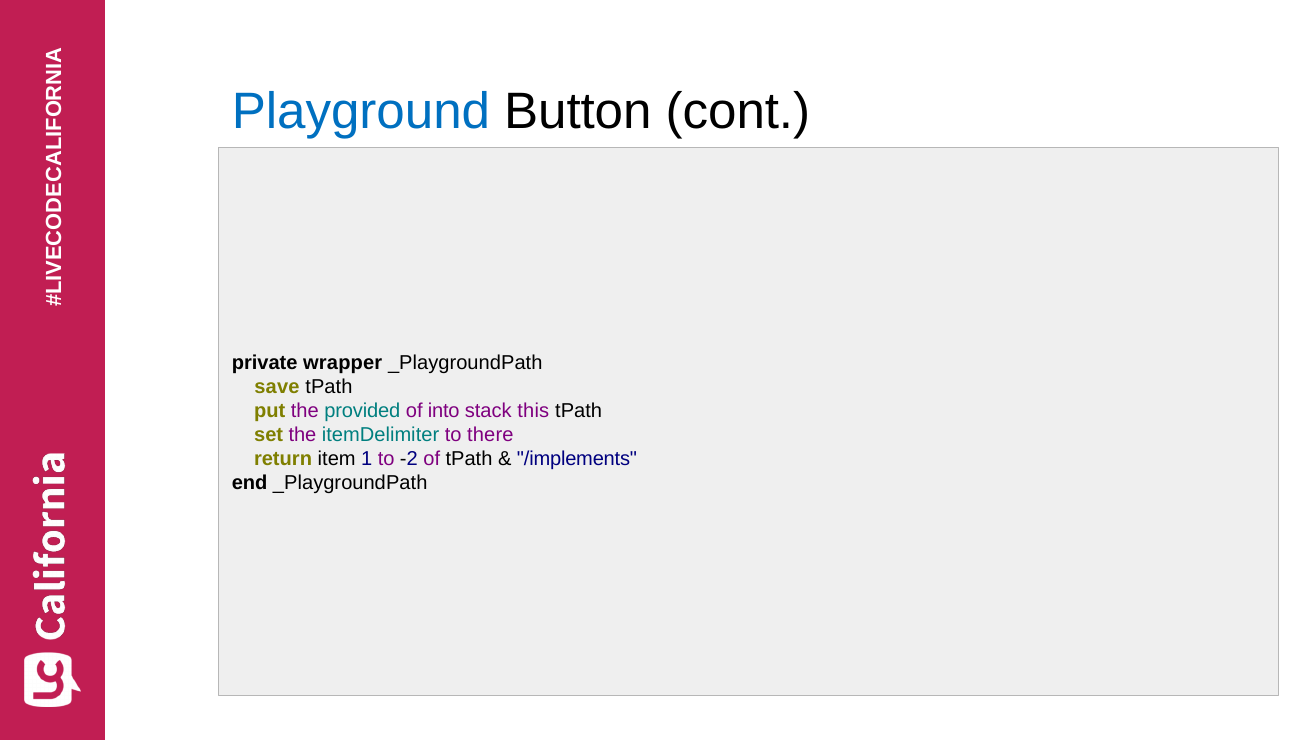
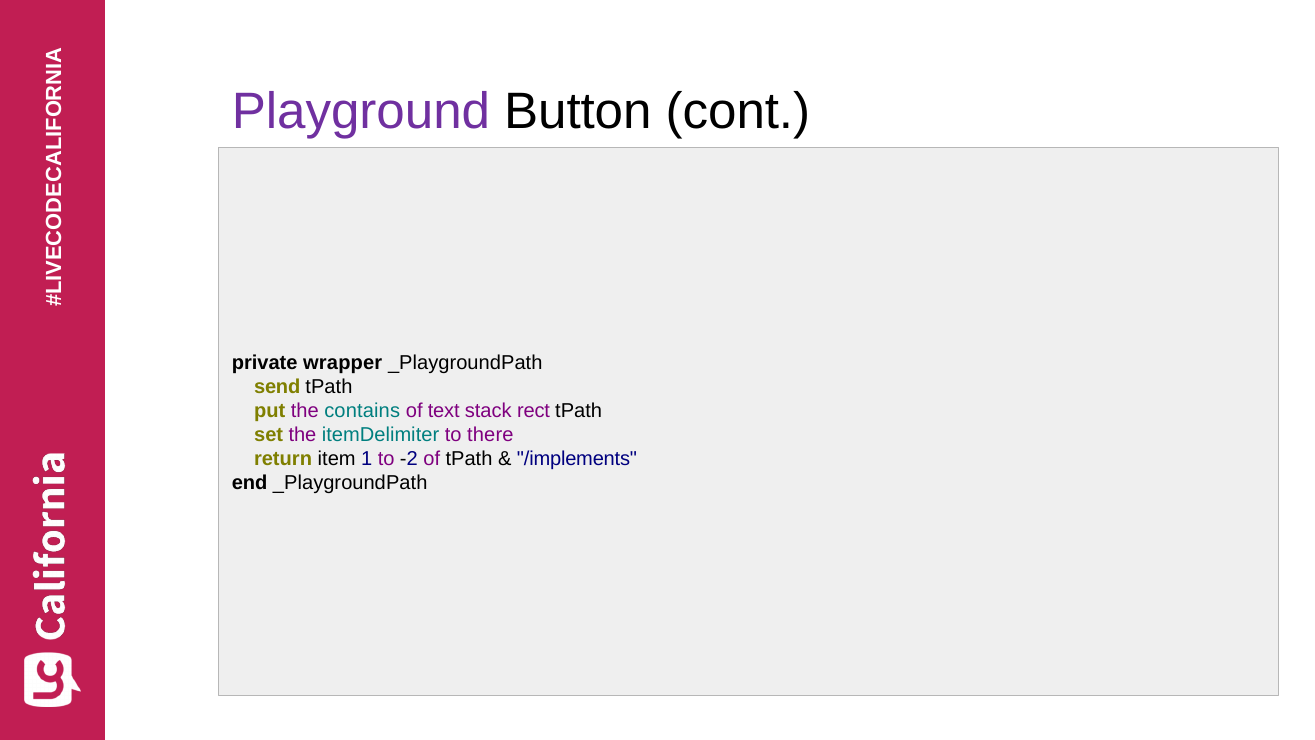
Playground colour: blue -> purple (361, 111)
save: save -> send (277, 387)
provided: provided -> contains (362, 411)
into: into -> text (444, 411)
this: this -> rect (533, 411)
